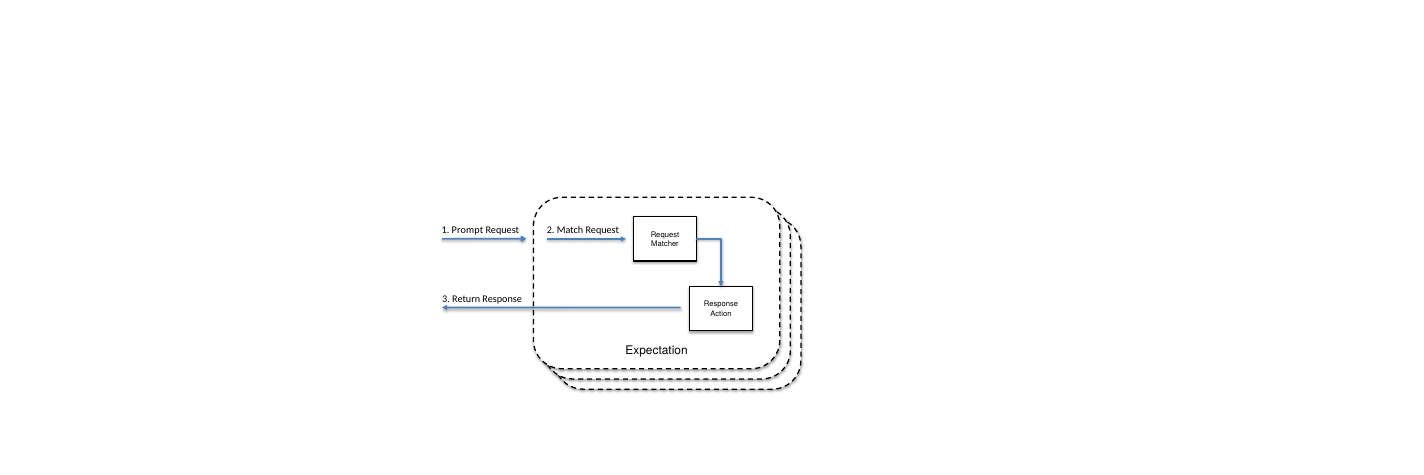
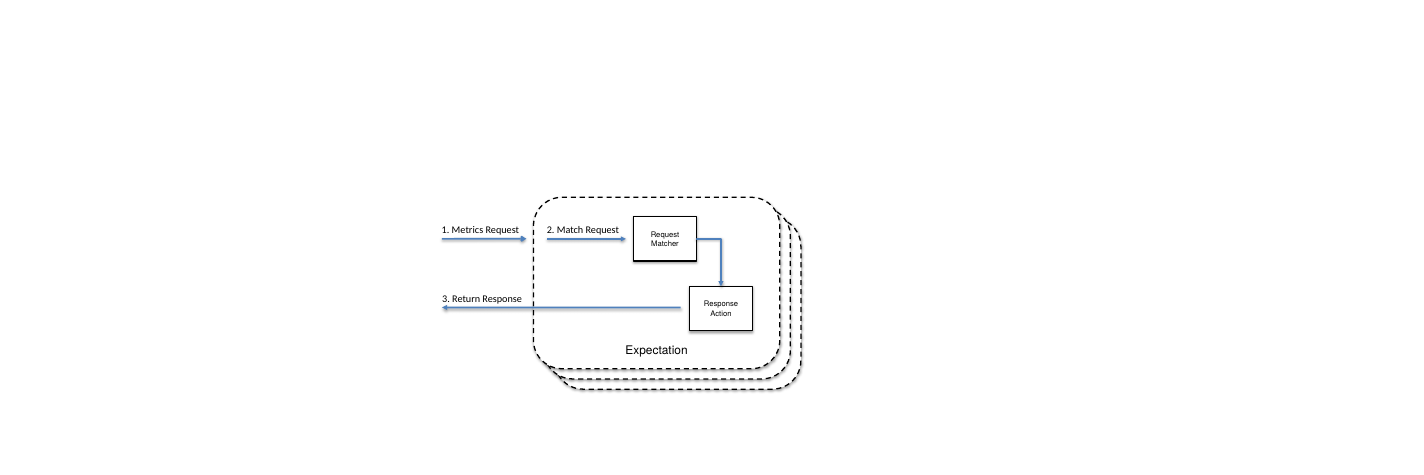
Prompt: Prompt -> Metrics (467, 230)
